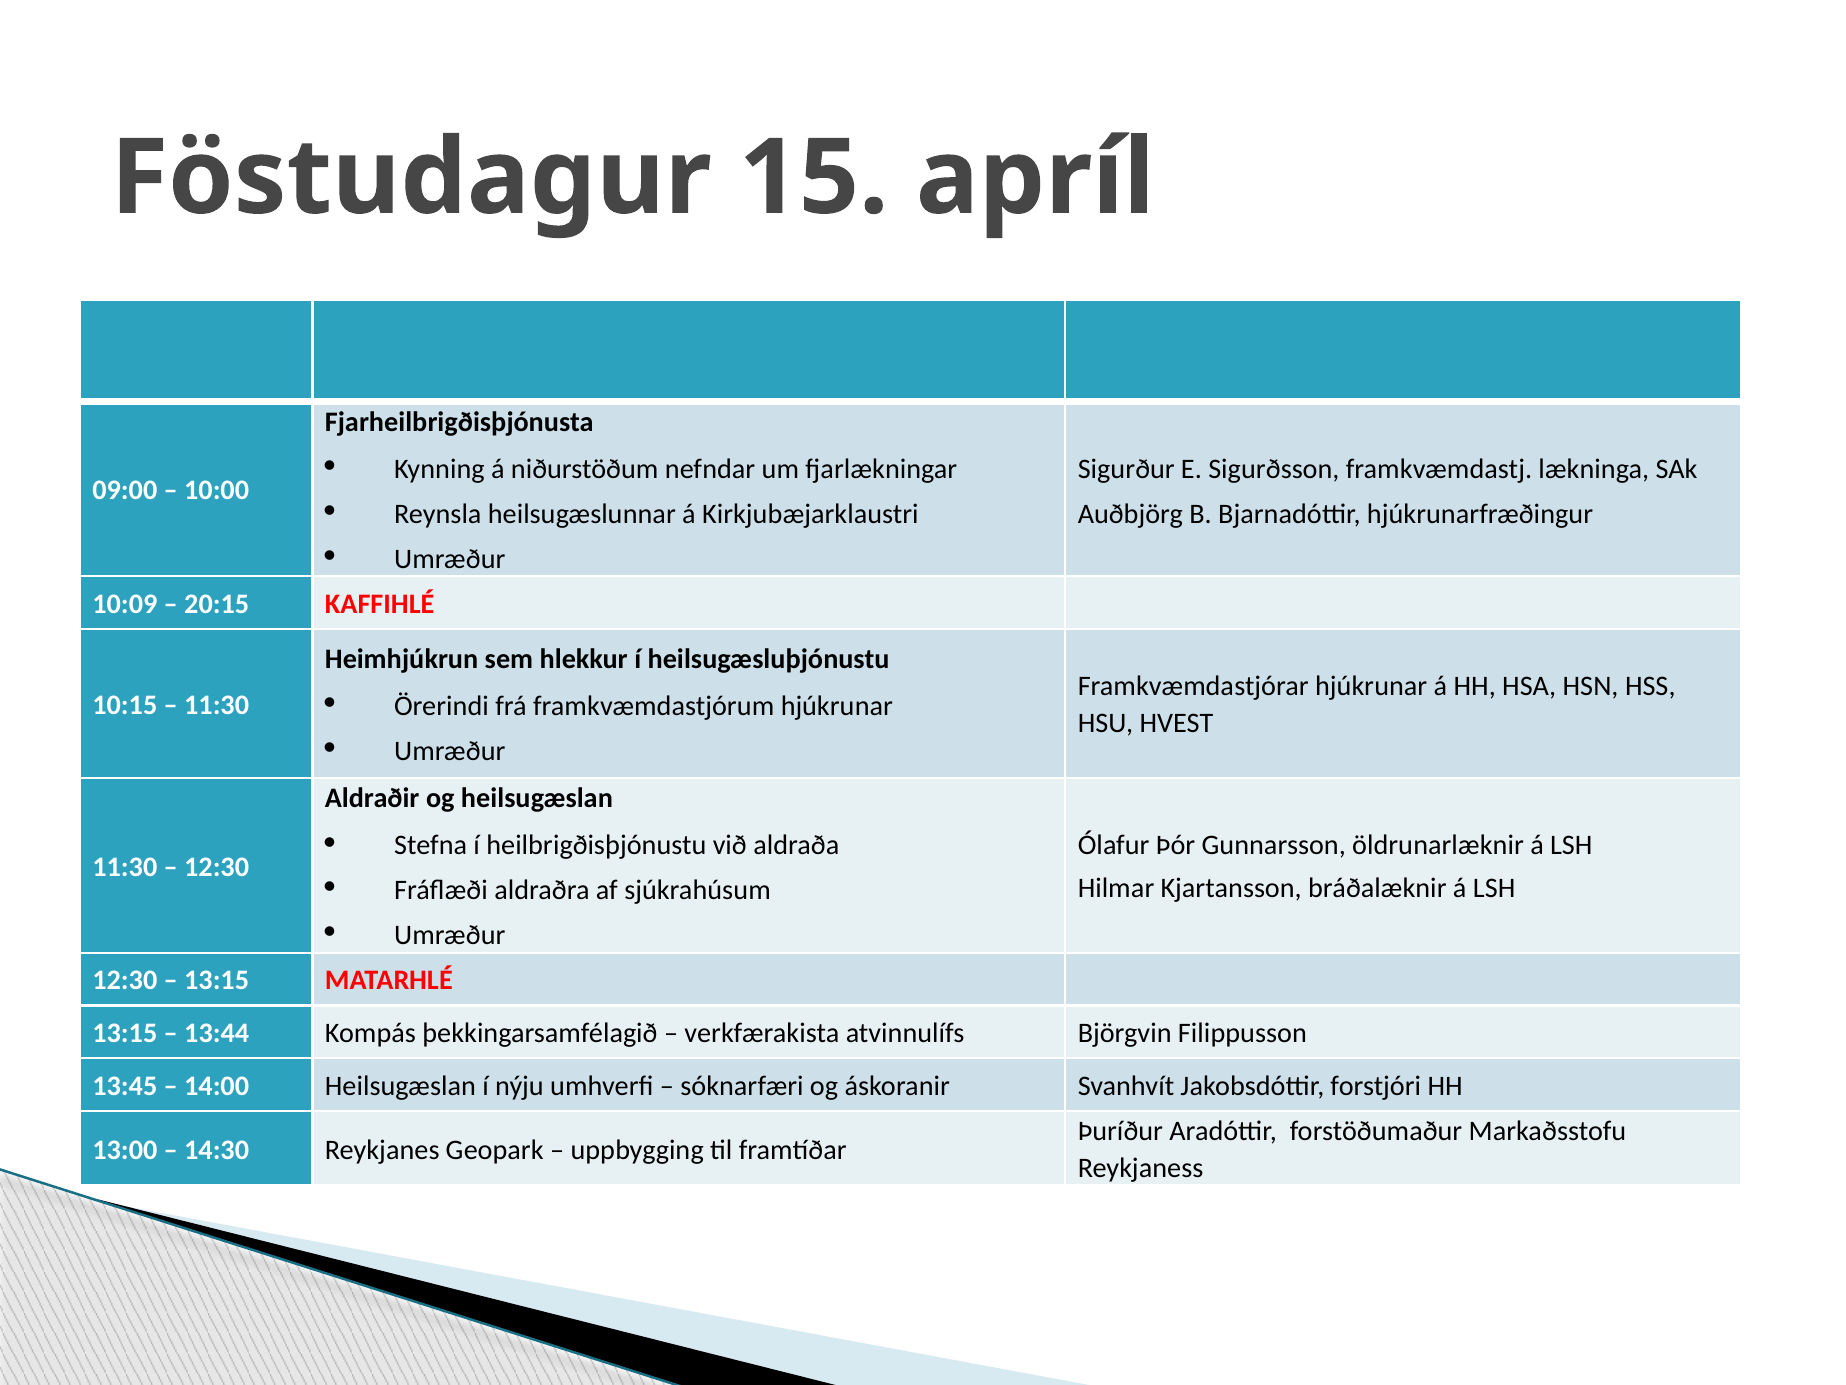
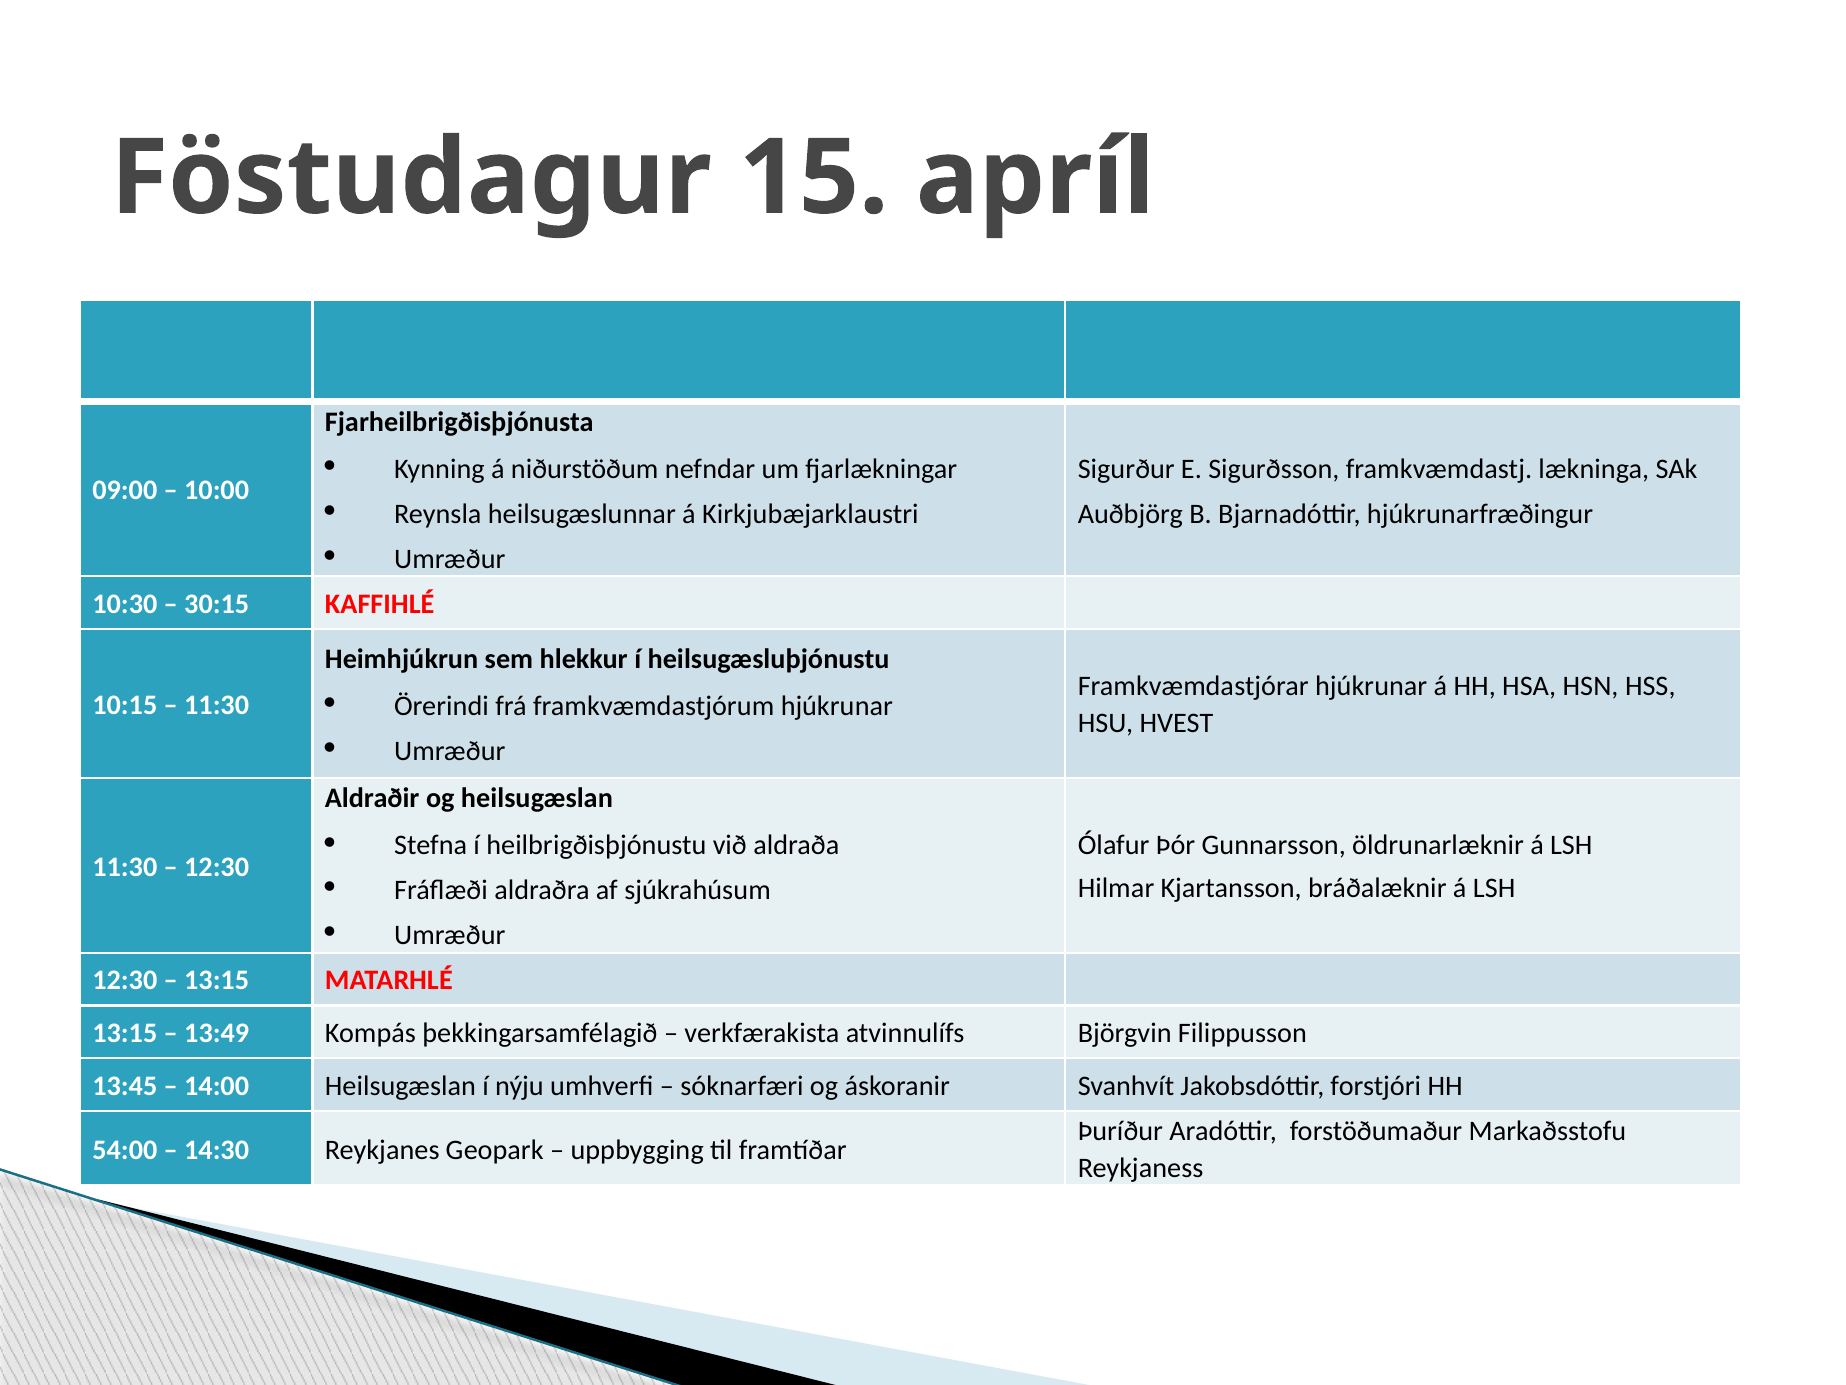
10:09: 10:09 -> 10:30 (125, 604)
20:15: 20:15 -> 30:15 (217, 604)
13:44: 13:44 -> 13:49 (217, 1033)
13:00: 13:00 -> 54:00 (125, 1149)
